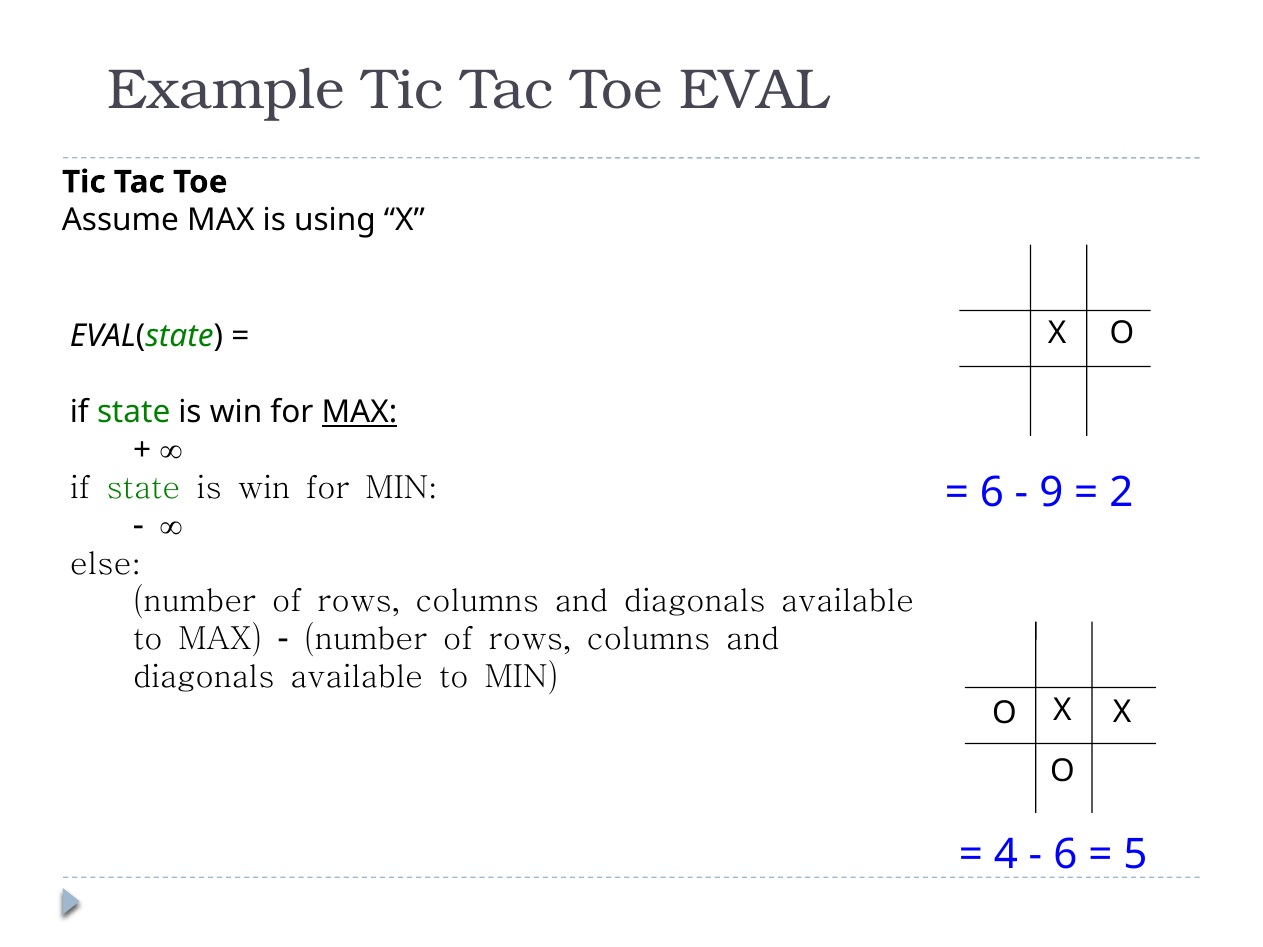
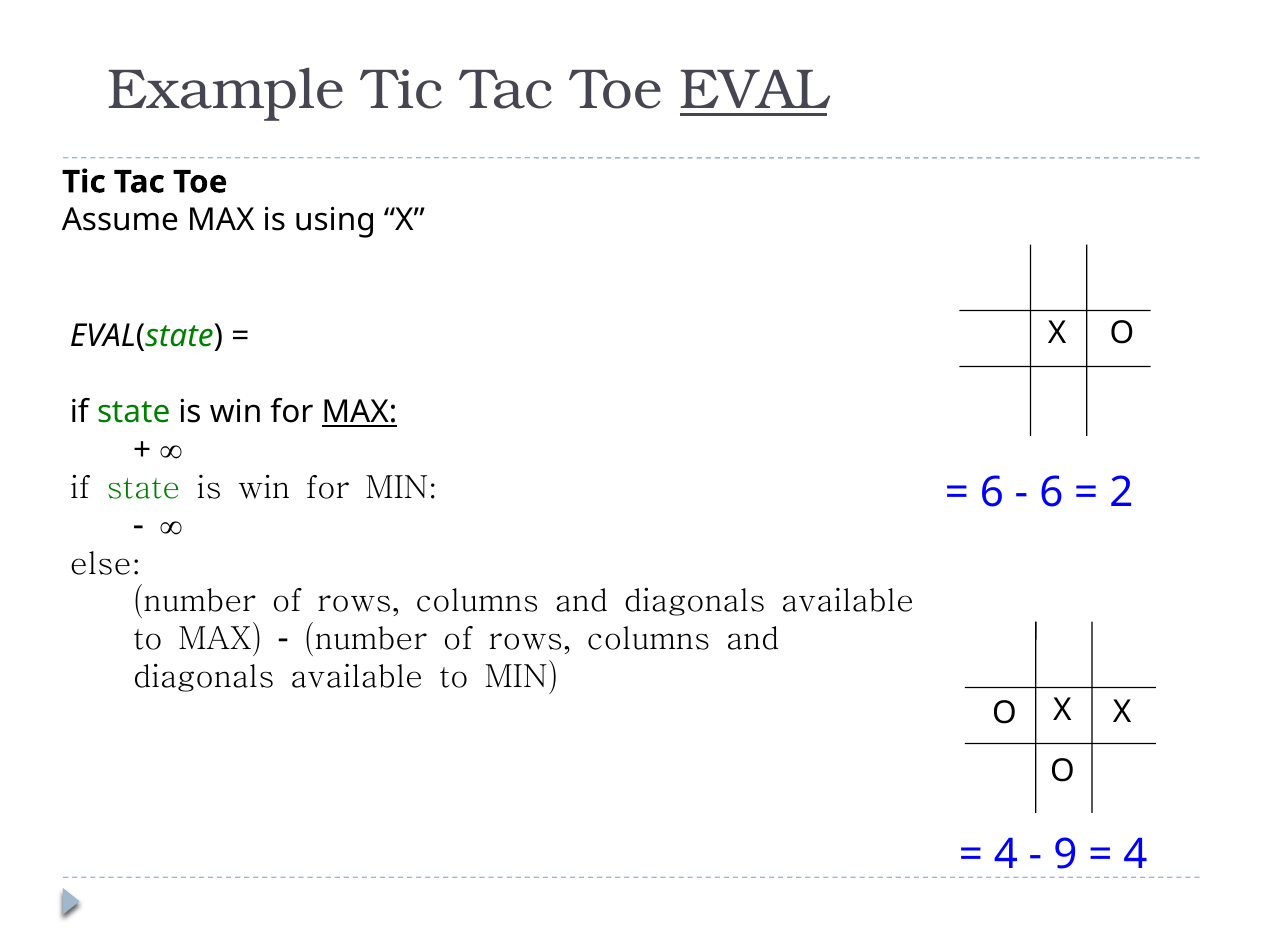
EVAL underline: none -> present (754, 90)
9: 9 -> 6 (1051, 493)
6: 6 -> 9 (1065, 855)
5: 5 -> 4 (1135, 855)
